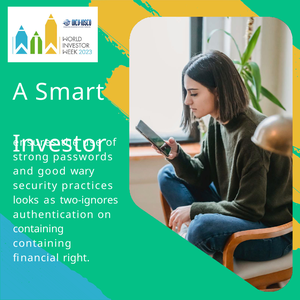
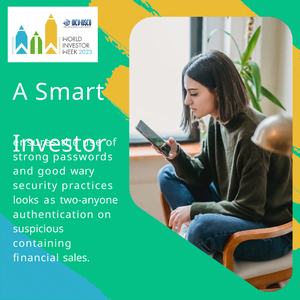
two-ignores: two-ignores -> two-anyone (89, 200)
containing: containing -> suspicious (38, 229)
right: right -> sales (76, 258)
